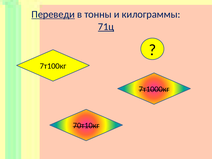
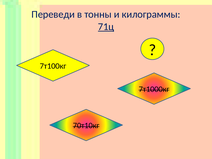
Переведи underline: present -> none (53, 14)
